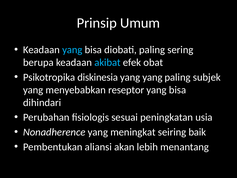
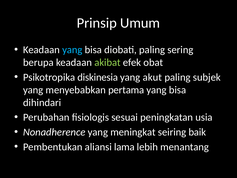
akibat colour: light blue -> light green (107, 62)
yang yang: yang -> akut (152, 77)
reseptor: reseptor -> pertama (126, 90)
akan: akan -> lama (124, 147)
